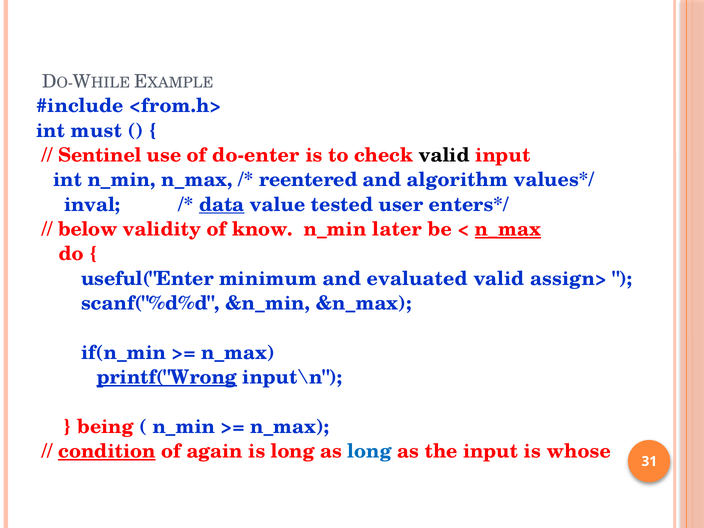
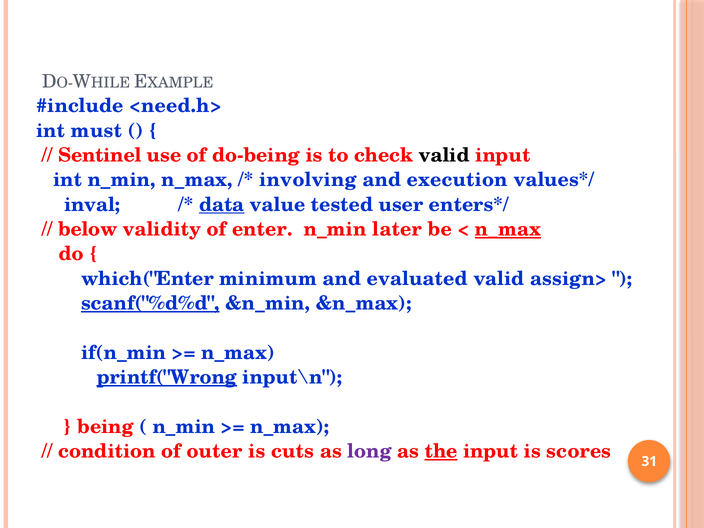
<from.h>: <from.h> -> <need.h> (176, 106)
do-enter: do-enter -> do-being (256, 155)
reentered: reentered -> involving (308, 180)
algorithm: algorithm -> execution (457, 180)
know: know -> enter (262, 229)
useful("Enter: useful("Enter -> which("Enter (147, 279)
scanf("%d%d underline: none -> present (150, 303)
condition underline: present -> none (107, 451)
again: again -> outer (215, 451)
is long: long -> cuts (293, 451)
long colour: blue -> purple (370, 451)
the underline: none -> present (441, 451)
whose: whose -> scores (579, 451)
